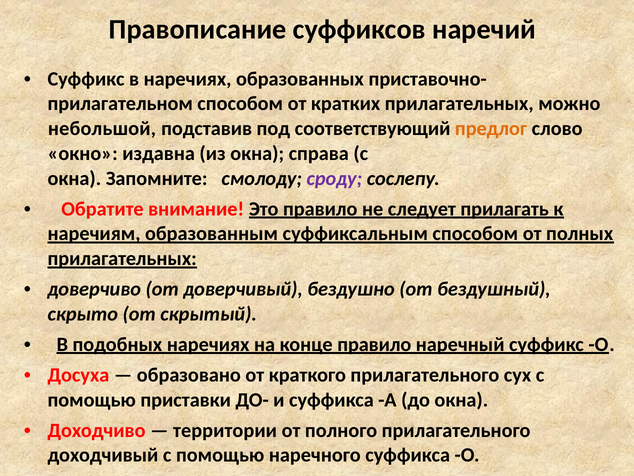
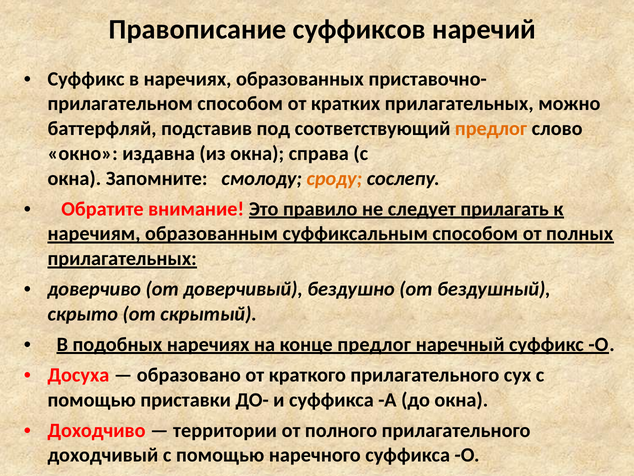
небольшой: небольшой -> баттерфляй (102, 129)
сроду colour: purple -> orange (334, 178)
конце правило: правило -> предлог (374, 344)
